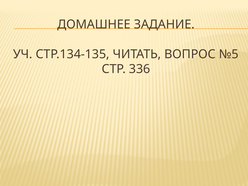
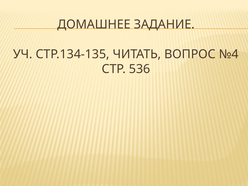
№5: №5 -> №4 (229, 54)
336: 336 -> 536 (140, 69)
